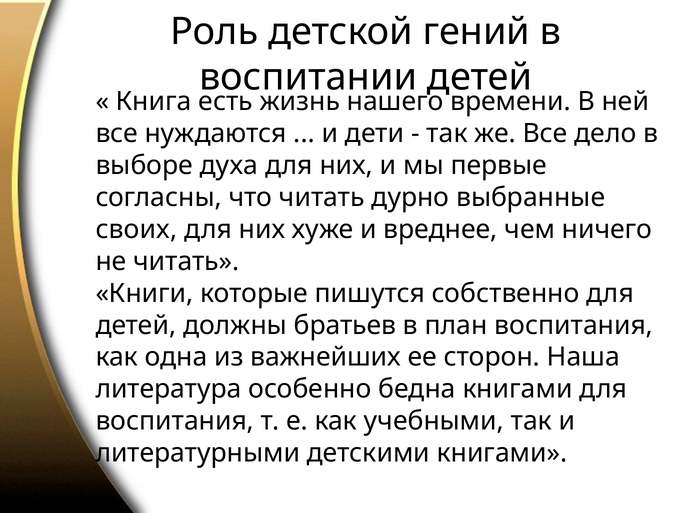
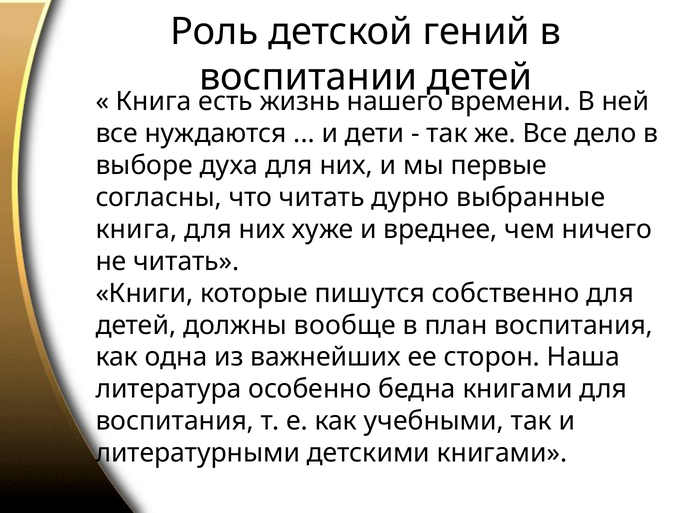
своих: своих -> книга (136, 229)
братьев: братьев -> вообще (345, 325)
